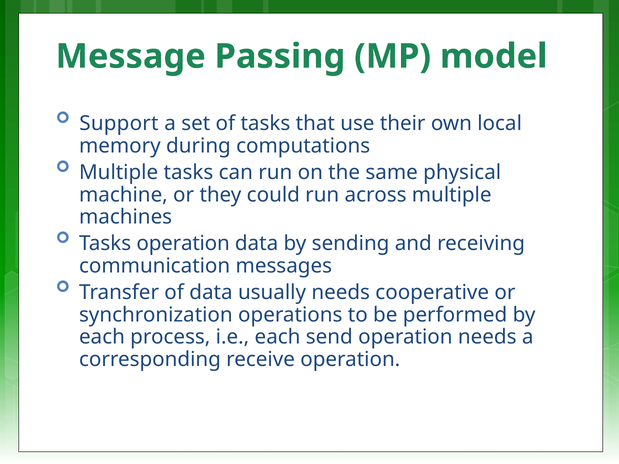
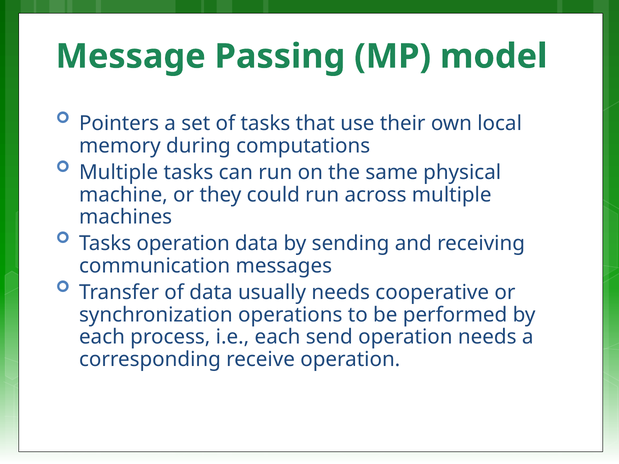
Support: Support -> Pointers (119, 124)
